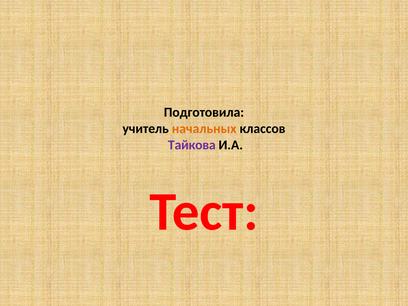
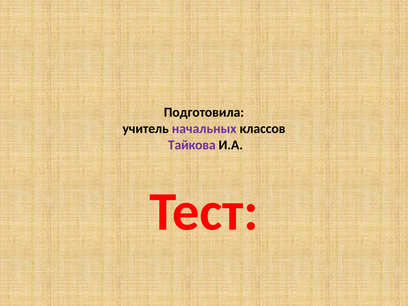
начальных colour: orange -> purple (204, 129)
